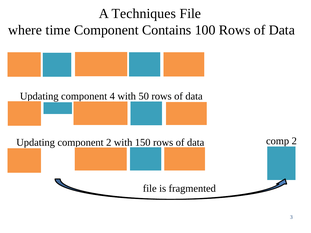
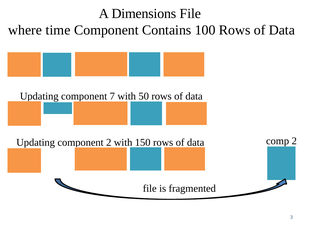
Techniques: Techniques -> Dimensions (144, 14)
4: 4 -> 7 (112, 96)
